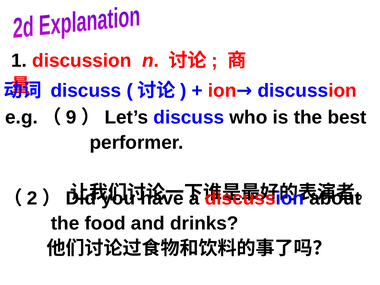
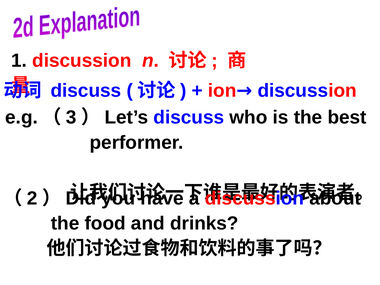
9: 9 -> 3 (71, 117)
